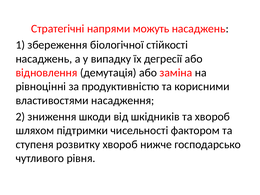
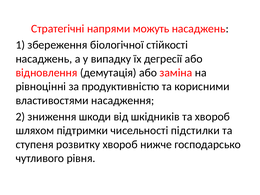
фактором: фактором -> підстилки (195, 131)
